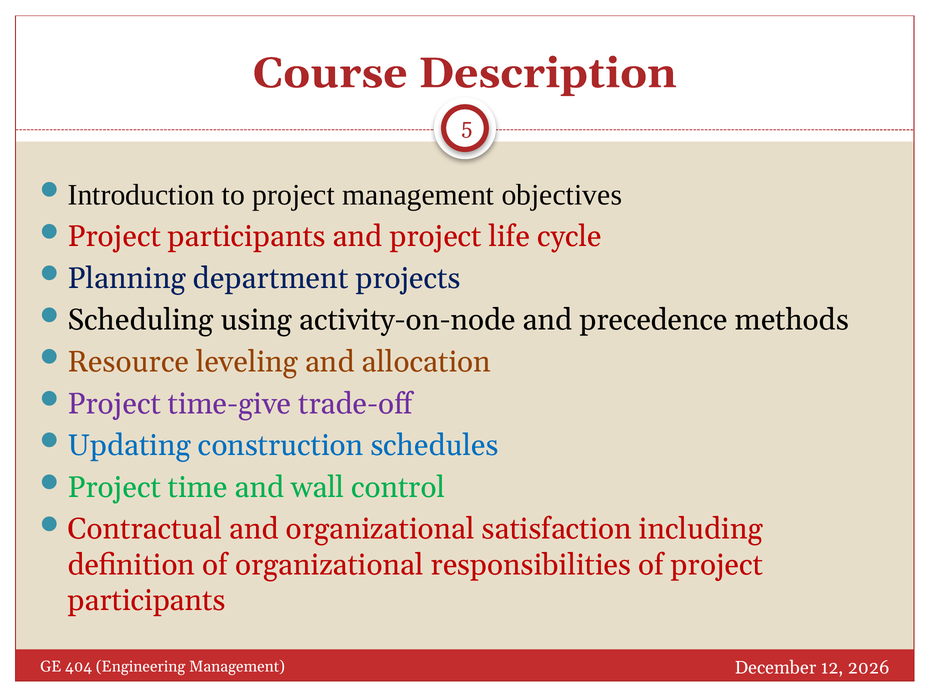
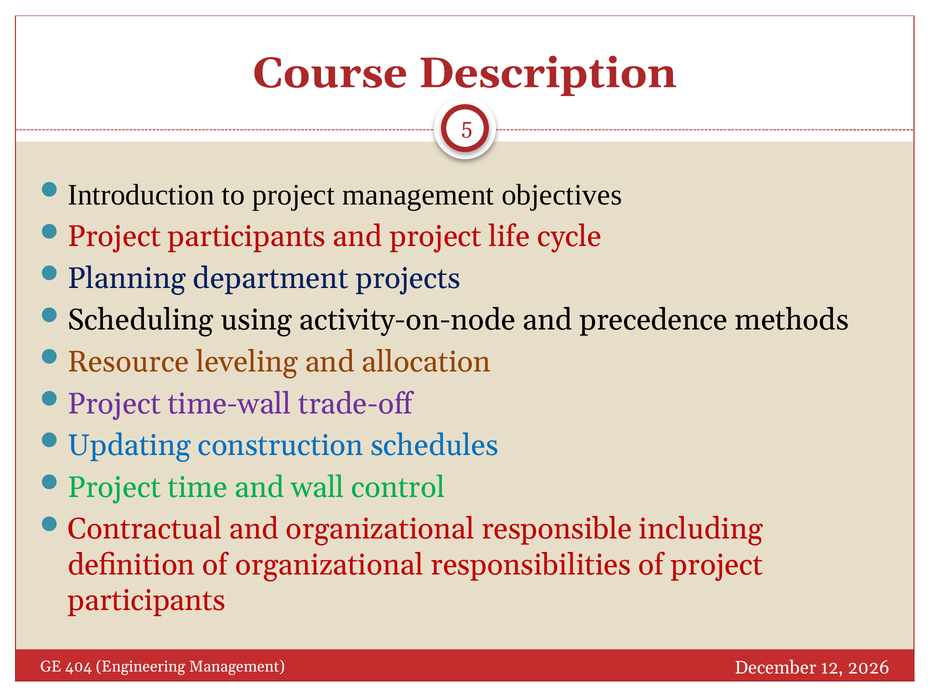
time-give: time-give -> time-wall (230, 404)
satisfaction: satisfaction -> responsible (557, 529)
